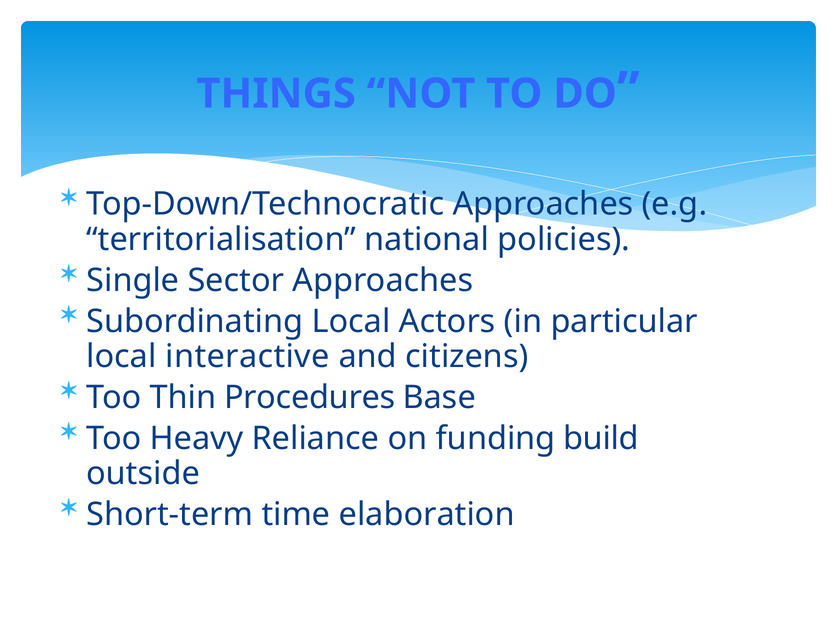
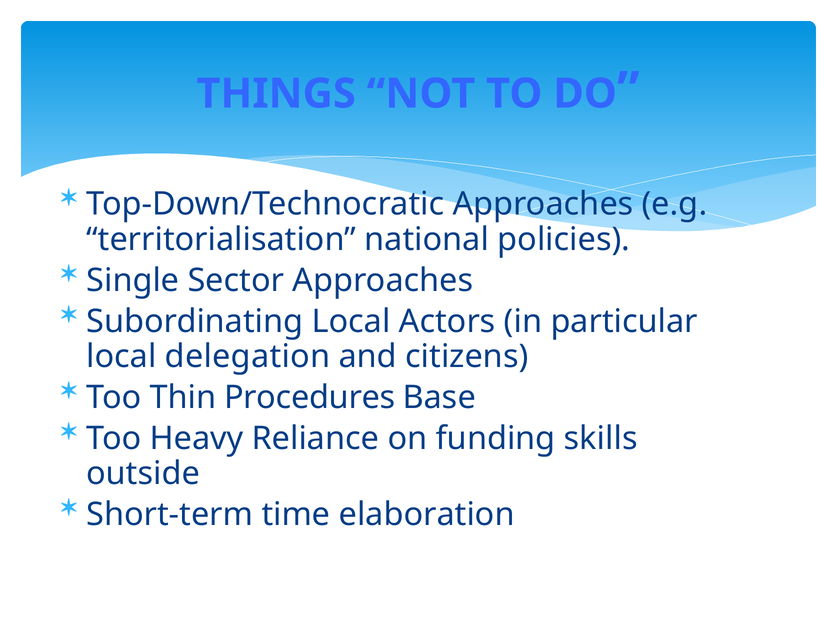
interactive: interactive -> delegation (248, 356)
build: build -> skills (601, 438)
